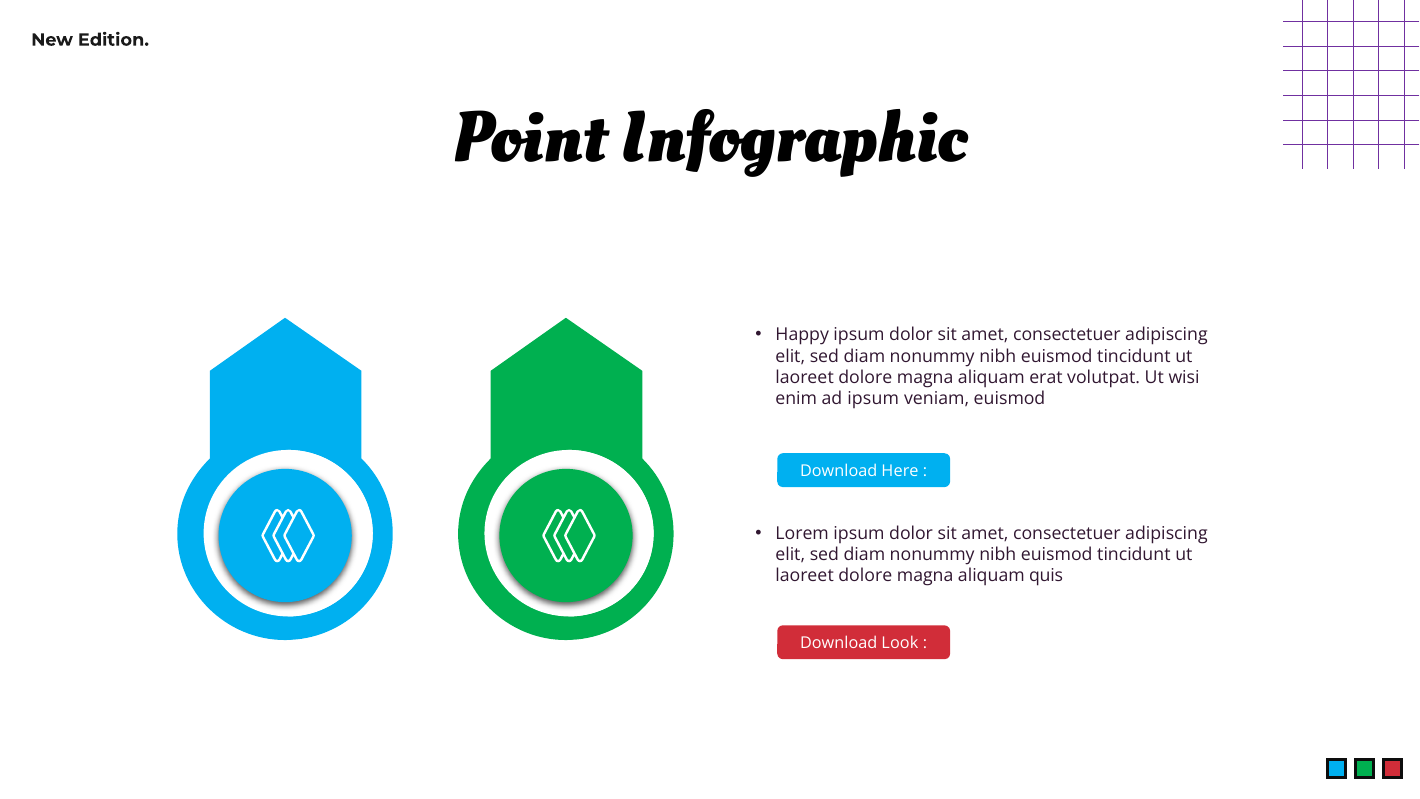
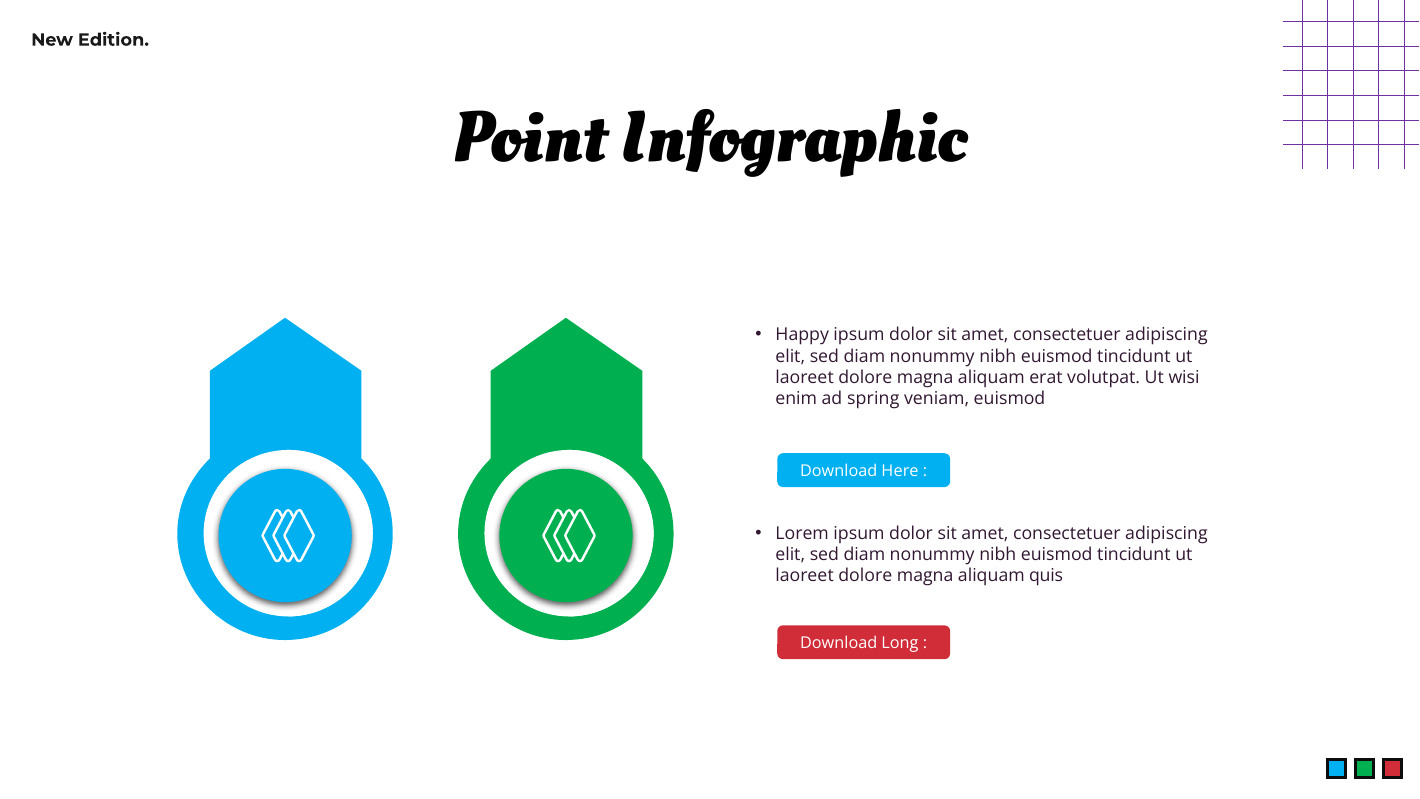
ad ipsum: ipsum -> spring (873, 399)
Look: Look -> Long (900, 643)
